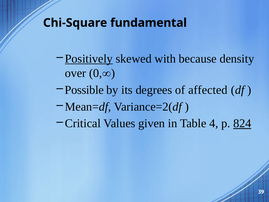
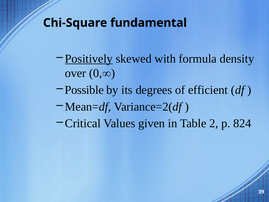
because: because -> formula (198, 59)
affected: affected -> efficient (208, 90)
4: 4 -> 2 (214, 123)
824 underline: present -> none (242, 123)
